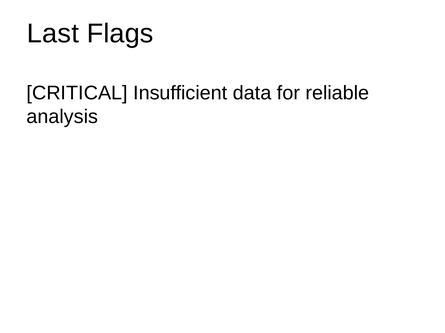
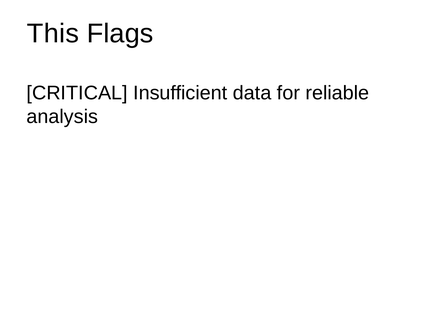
Last: Last -> This (53, 34)
